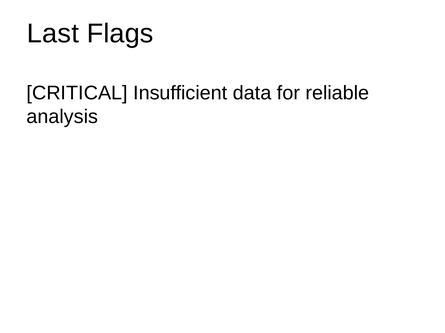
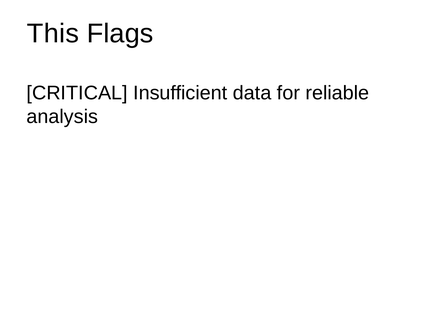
Last: Last -> This (53, 34)
